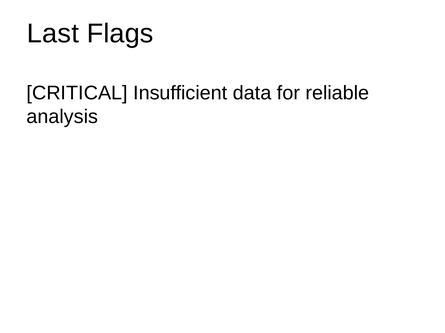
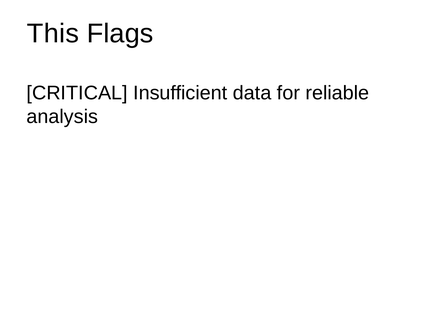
Last: Last -> This (53, 34)
